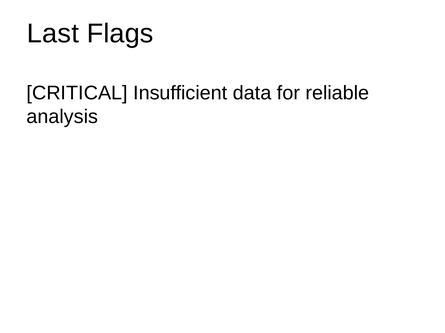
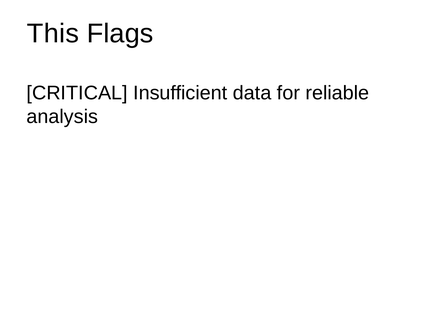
Last: Last -> This (53, 34)
